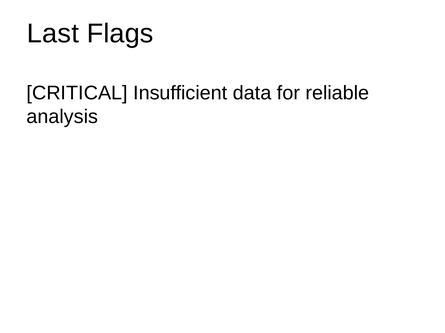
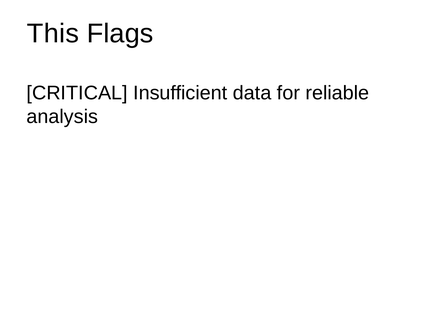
Last: Last -> This (53, 34)
